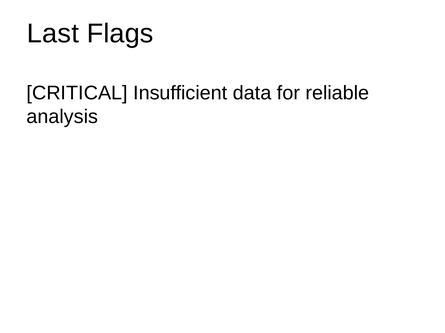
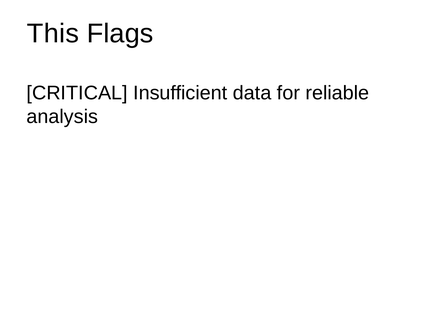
Last: Last -> This (53, 34)
